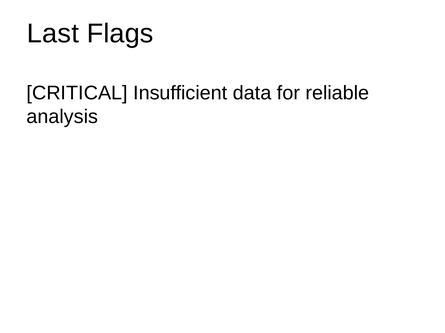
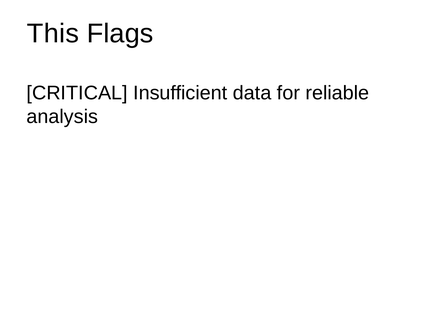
Last: Last -> This (53, 34)
